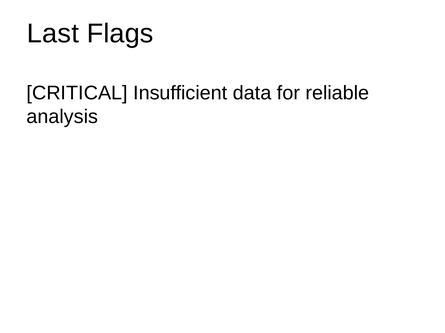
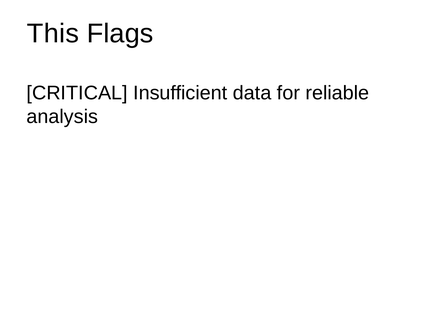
Last: Last -> This (53, 34)
